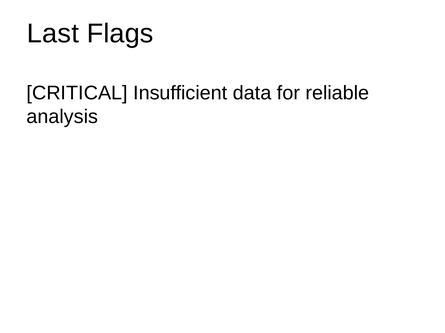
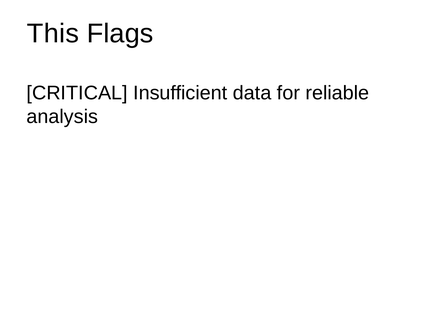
Last: Last -> This (53, 34)
